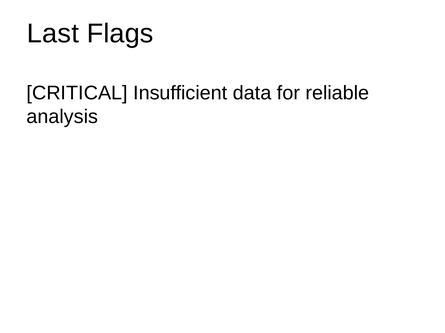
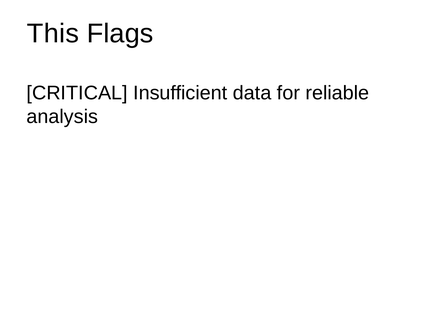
Last: Last -> This (53, 34)
